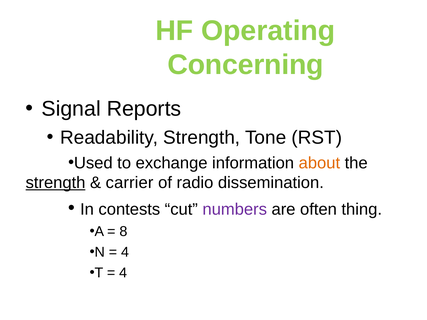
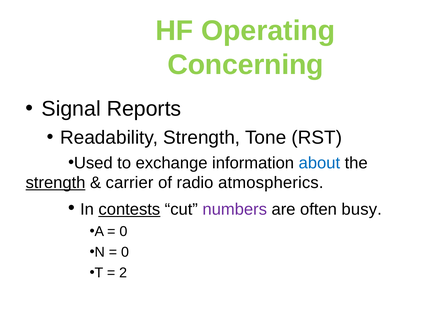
about colour: orange -> blue (319, 163)
dissemination: dissemination -> atmospherics (271, 183)
contests underline: none -> present (129, 209)
thing: thing -> busy (362, 209)
8: 8 -> 0 (123, 232)
4: 4 -> 0 (125, 252)
4: 4 -> 2 (123, 273)
